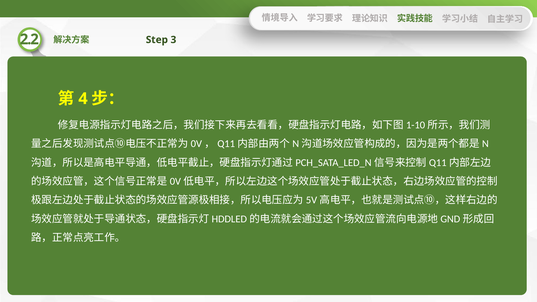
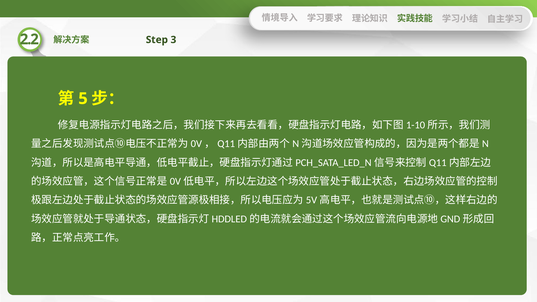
4: 4 -> 5 (83, 99)
